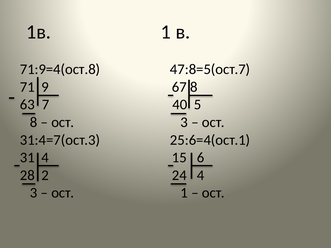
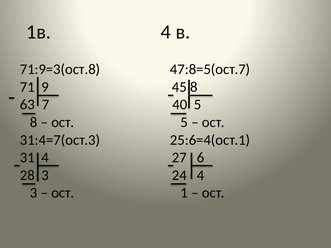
1в 1: 1 -> 4 (166, 32)
71:9=4(ост.8: 71:9=4(ост.8 -> 71:9=3(ост.8 (60, 69)
67: 67 -> 45 (179, 87)
ост 3: 3 -> 5 (184, 122)
15: 15 -> 27 (179, 158)
2: 2 -> 3 (45, 175)
